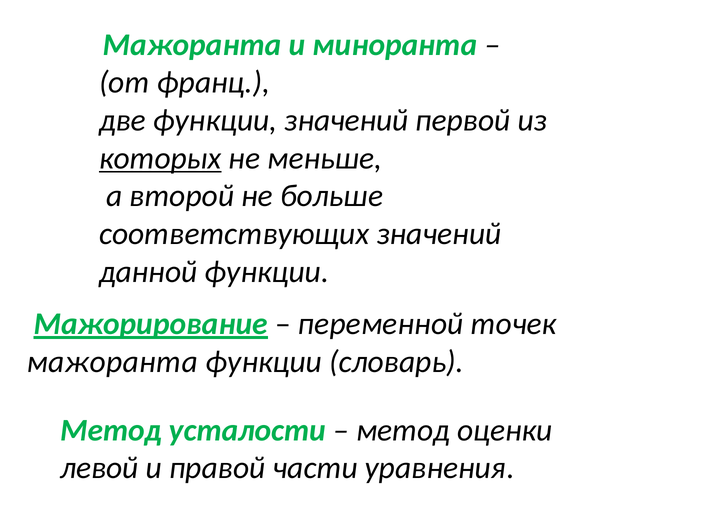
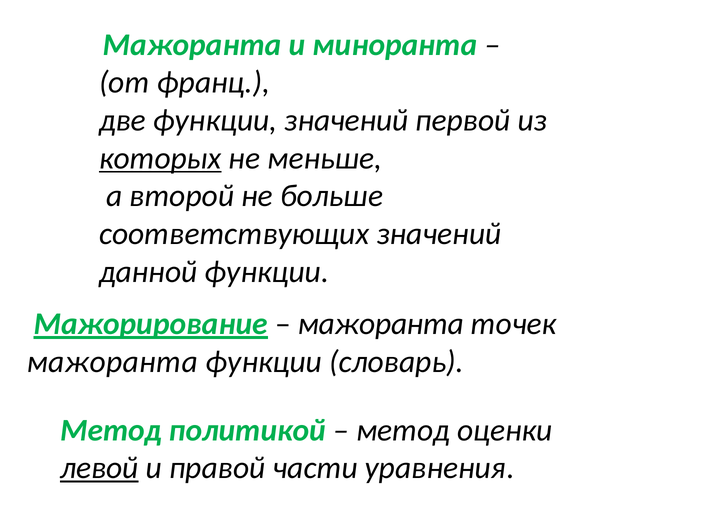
переменной: переменной -> мажоранта (381, 324)
усталости: усталости -> политикой (247, 430)
левой underline: none -> present (99, 468)
